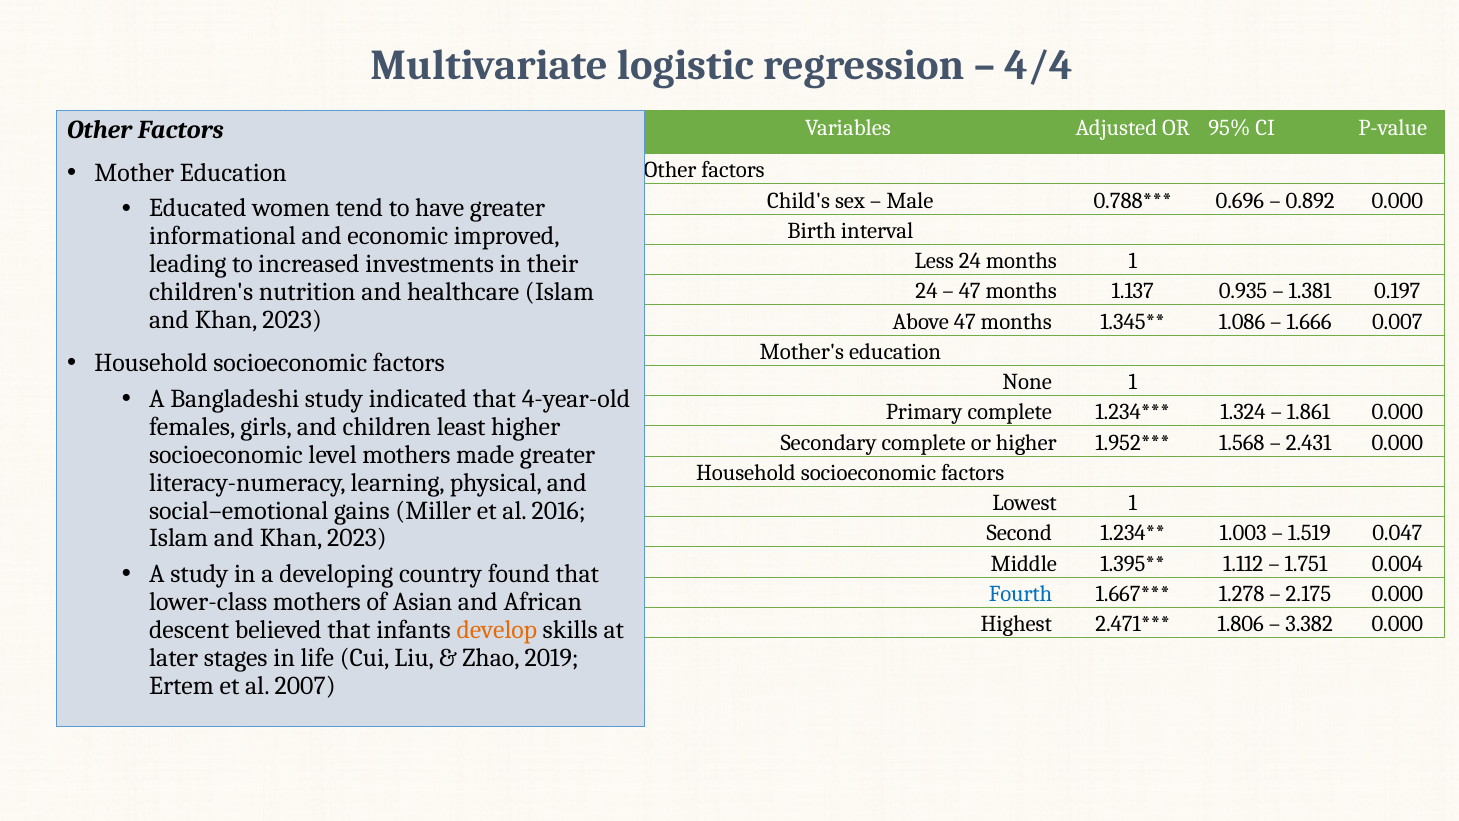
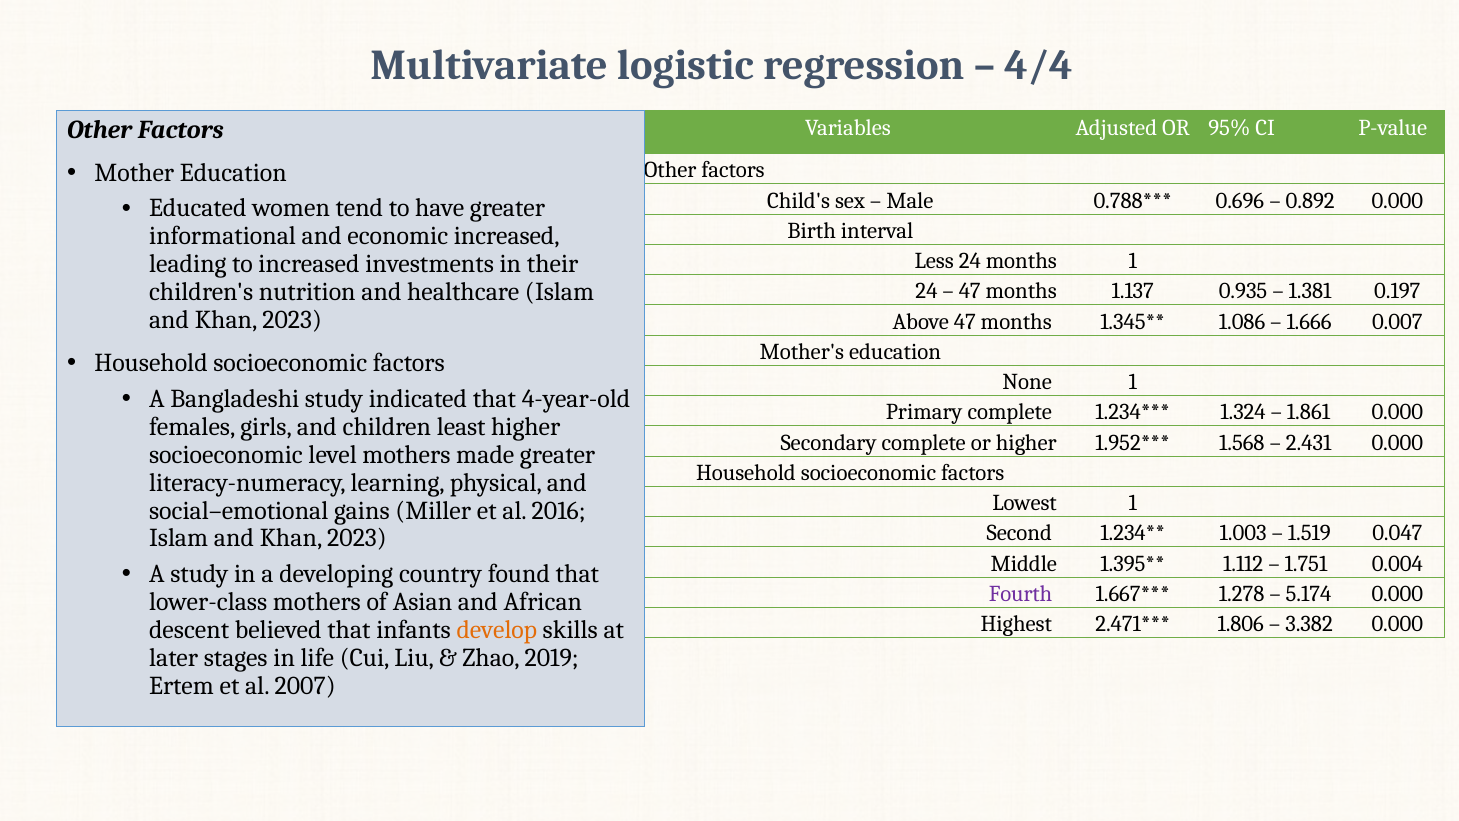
economic improved: improved -> increased (507, 236)
Fourth colour: blue -> purple (1021, 594)
2.175: 2.175 -> 5.174 (1308, 594)
